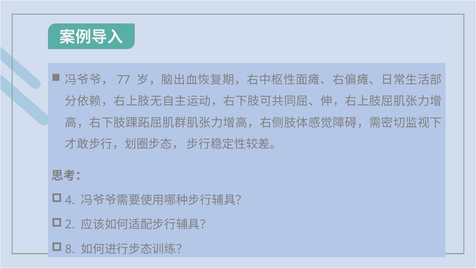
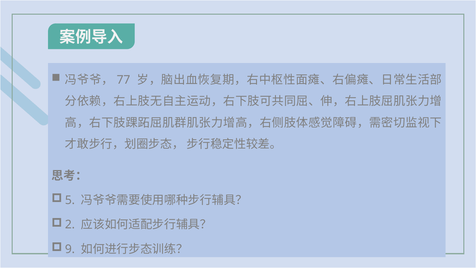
4: 4 -> 5 (70, 200)
8: 8 -> 9 (70, 249)
